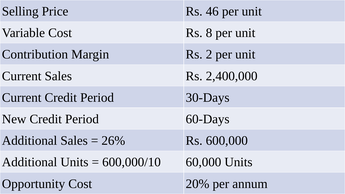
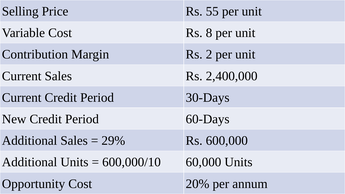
46: 46 -> 55 (212, 11)
26%: 26% -> 29% (113, 141)
